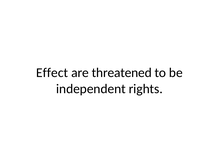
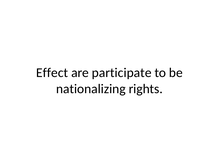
threatened: threatened -> participate (122, 73)
independent: independent -> nationalizing (91, 89)
